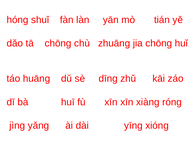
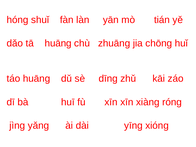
tā chōng: chōng -> huāng (58, 43)
